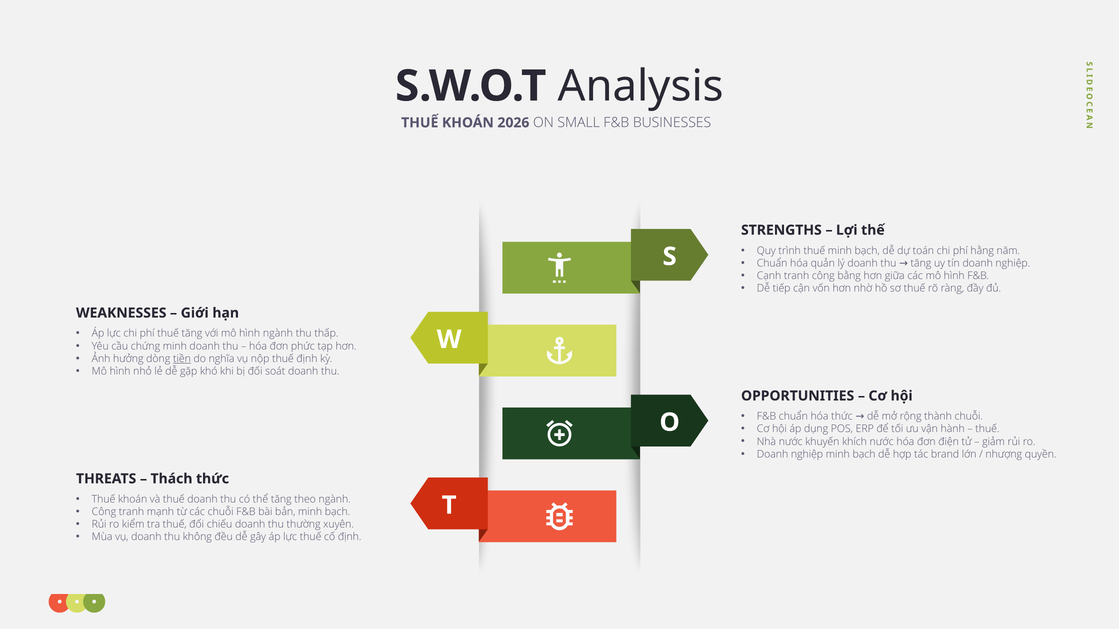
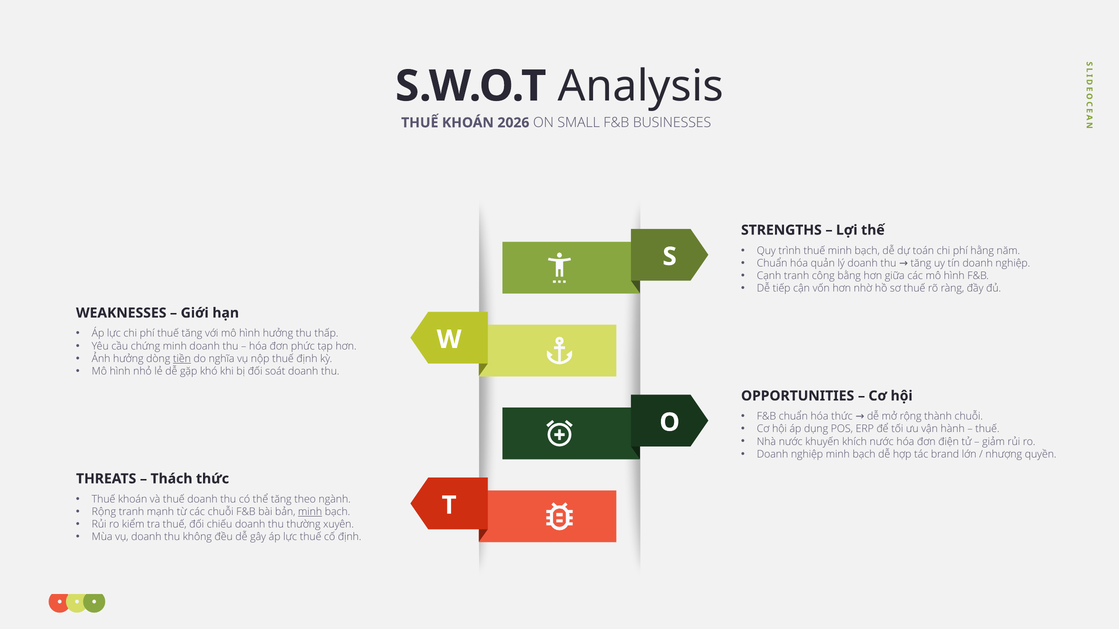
hình ngành: ngành -> hưởng (278, 334)
Công: Công -> Rộng (104, 512)
minh underline: none -> present (310, 512)
